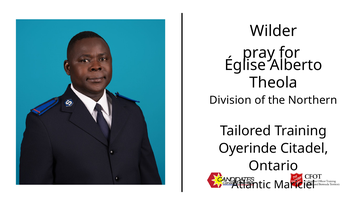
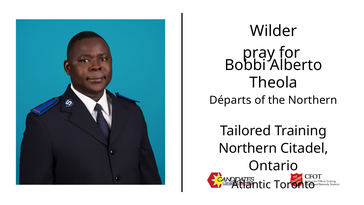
Église: Église -> Bobbi (245, 65)
Division: Division -> Départs (230, 100)
Oyerinde: Oyerinde -> Northern (248, 148)
Mariciel: Mariciel -> Toronto (295, 185)
